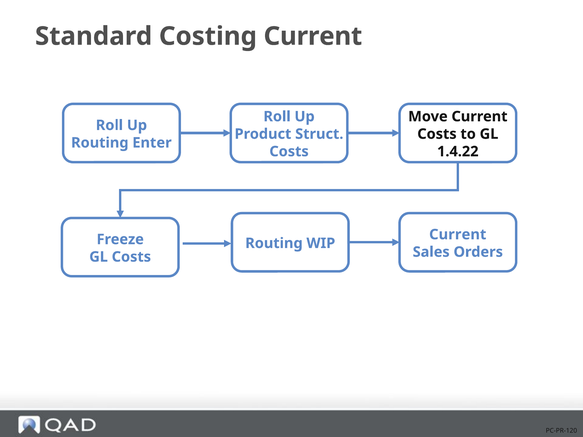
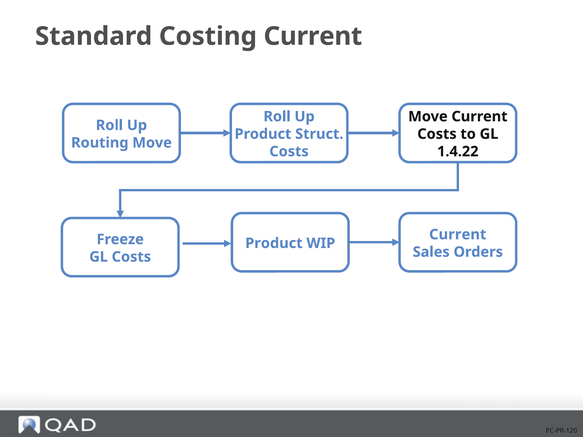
Routing Enter: Enter -> Move (152, 143)
Routing: Routing -> Product (274, 243)
